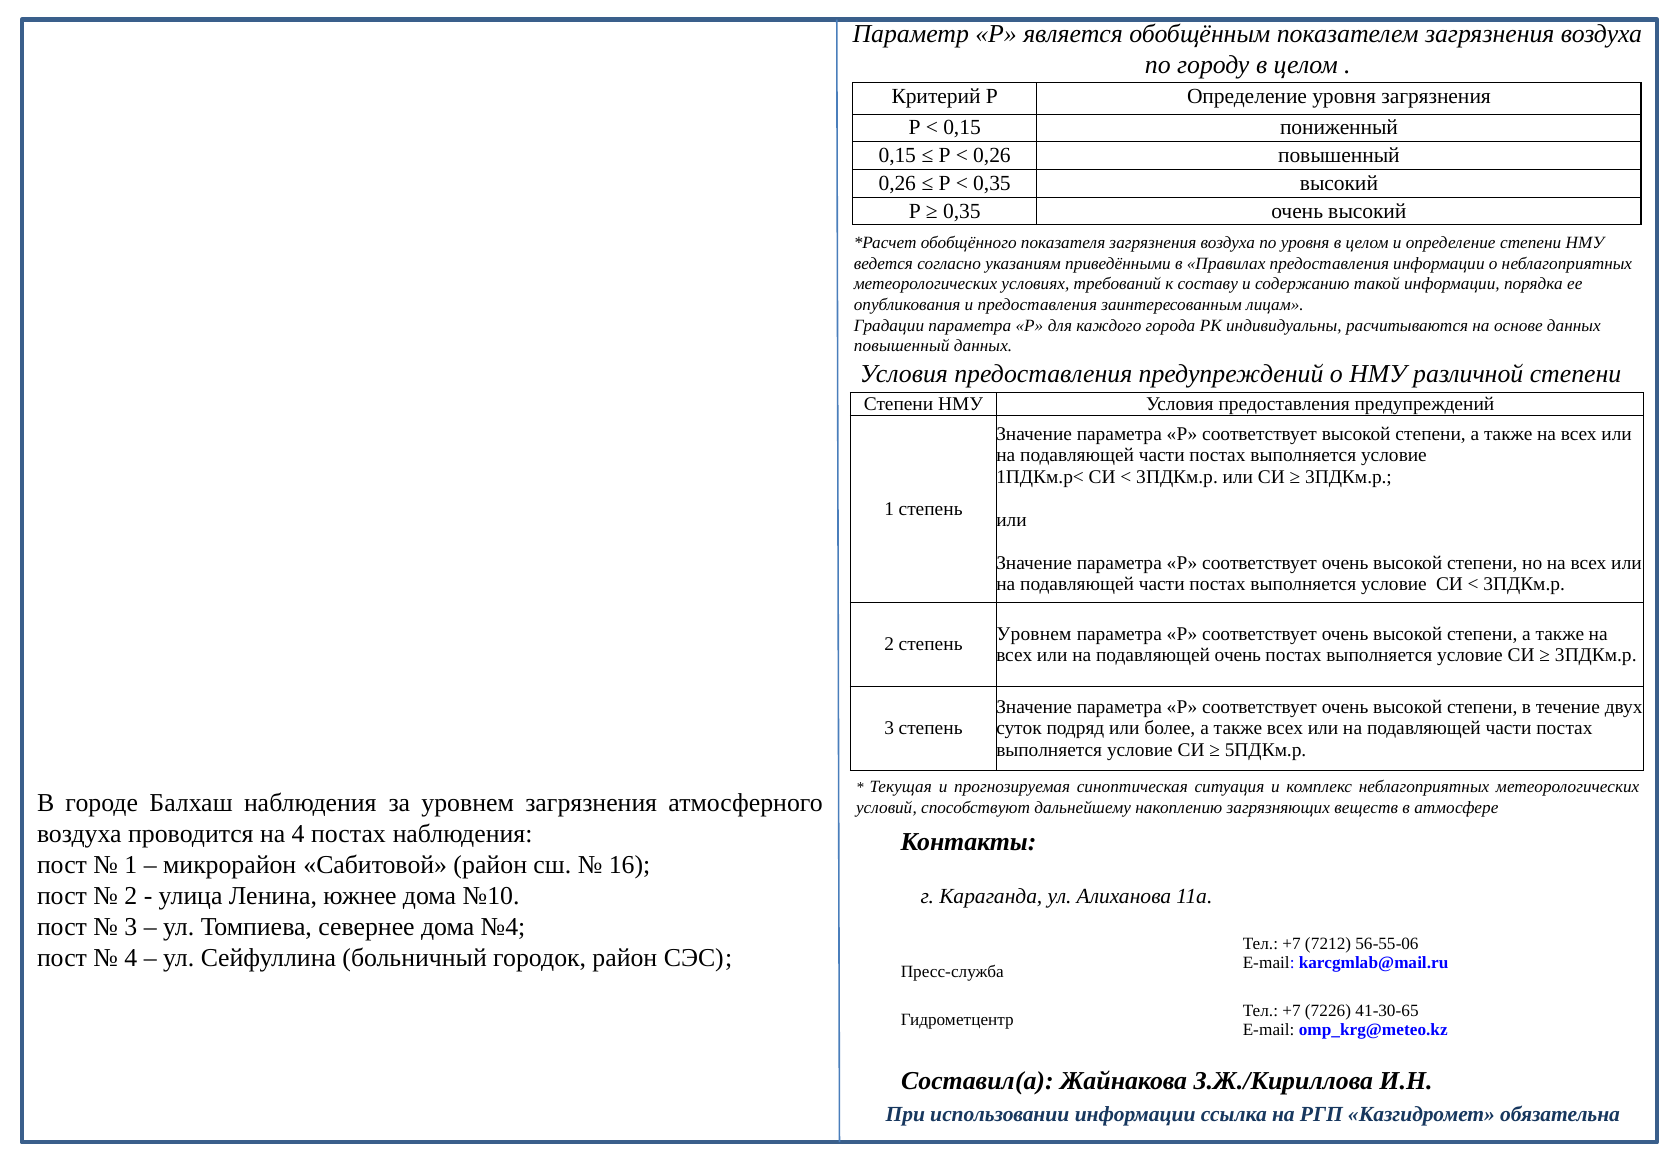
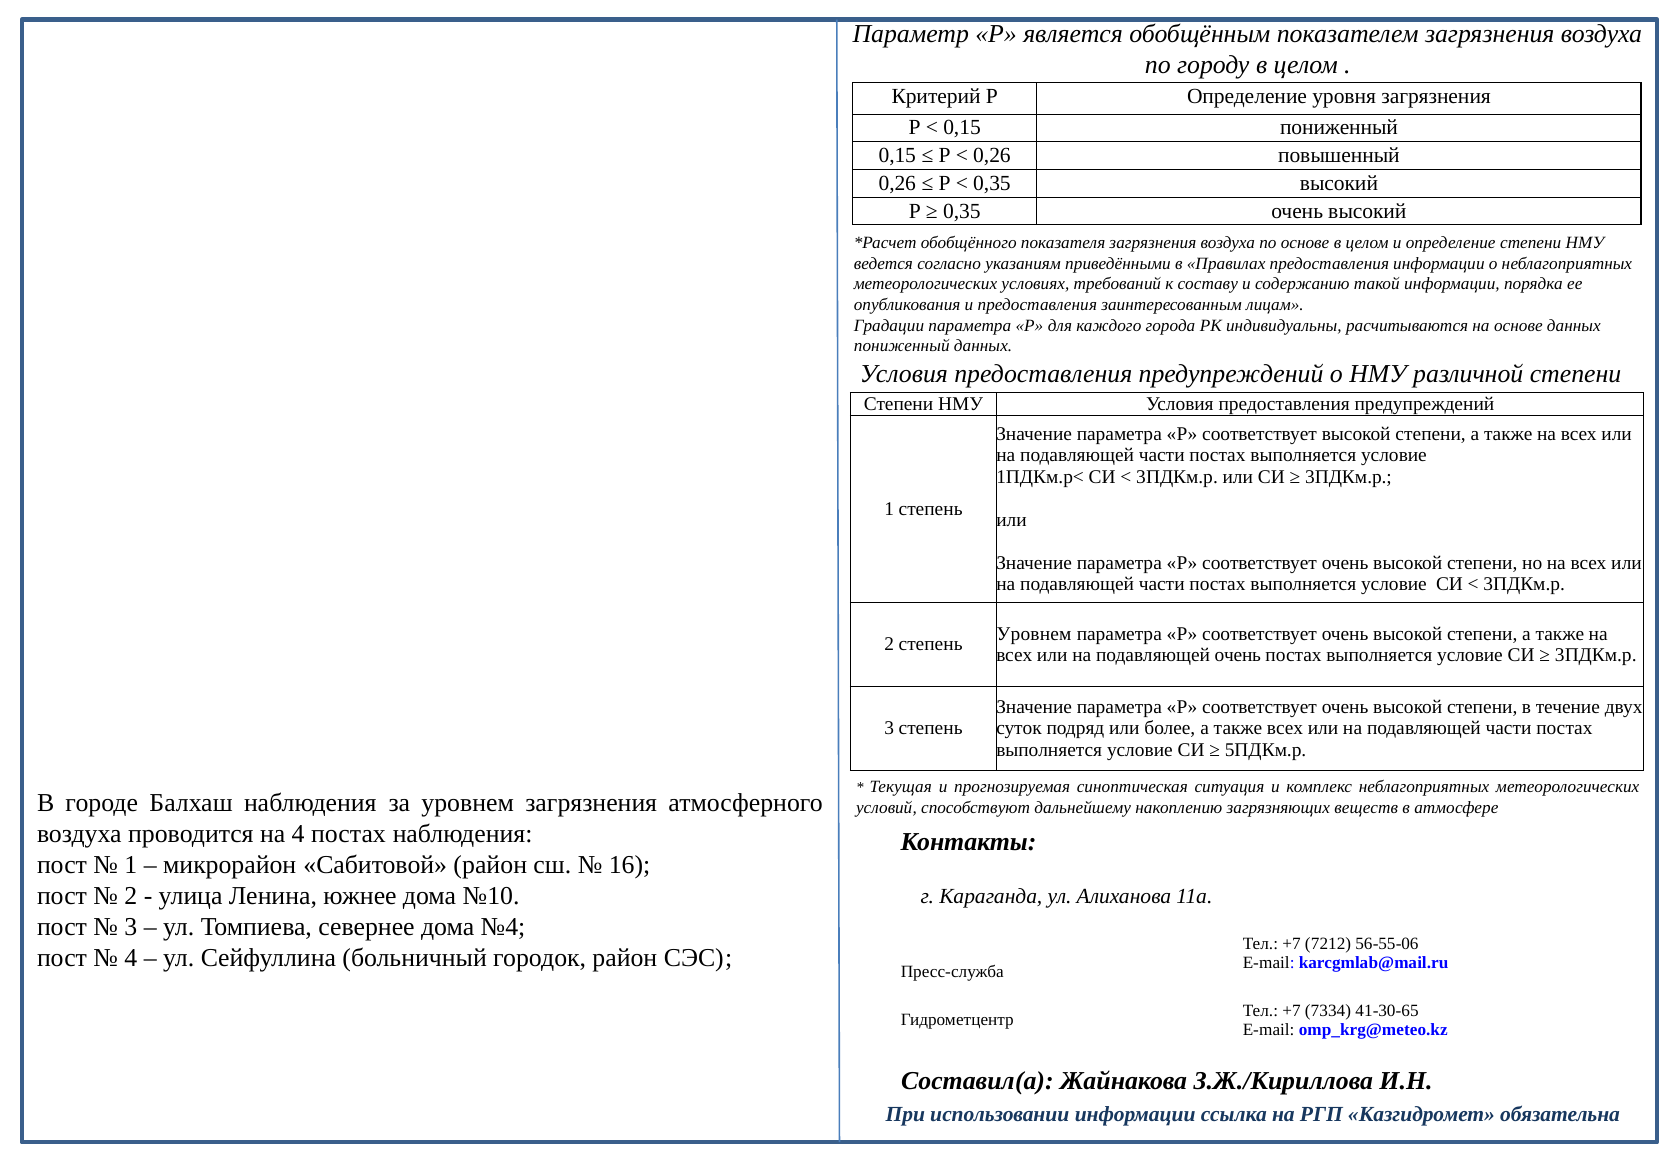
по уровня: уровня -> основе (1305, 243)
повышенный: повышенный -> пониженный (902, 346)
7226: 7226 -> 7334 (1328, 1011)
